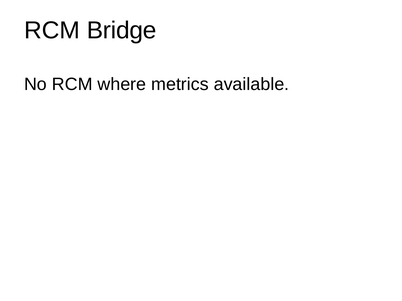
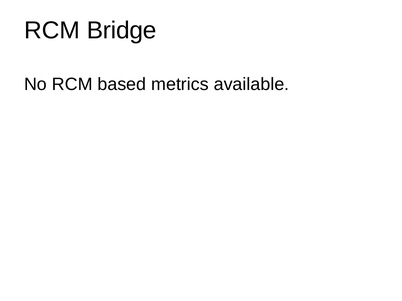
where: where -> based (122, 84)
